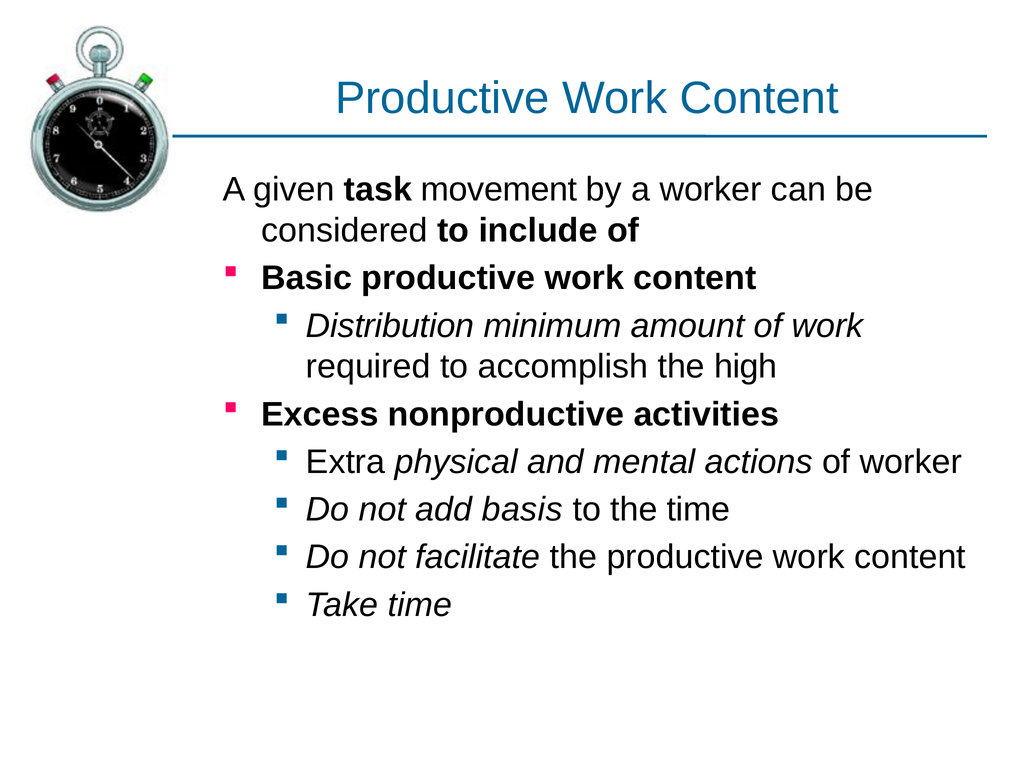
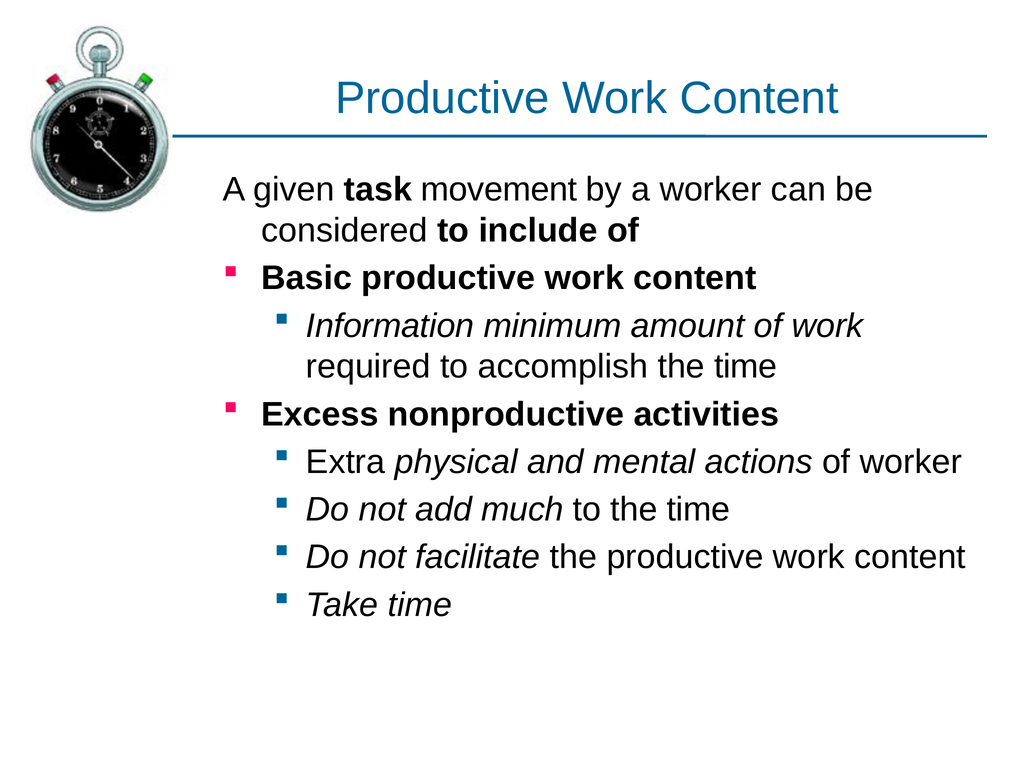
Distribution: Distribution -> Information (390, 326)
accomplish the high: high -> time (746, 367)
basis: basis -> much (523, 509)
